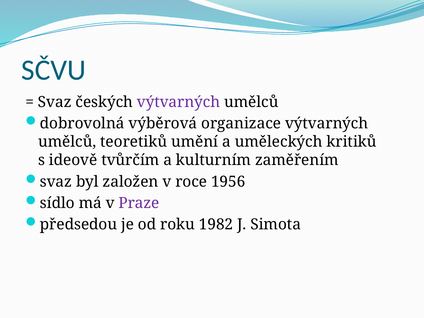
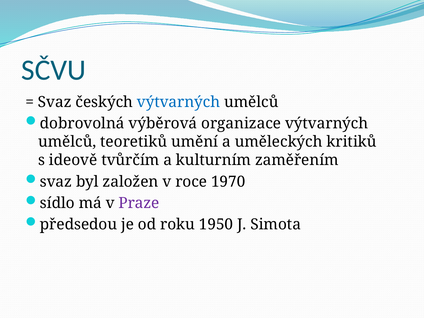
výtvarných colour: purple -> blue (179, 102)
1956: 1956 -> 1970 (228, 182)
1982: 1982 -> 1950 (216, 224)
